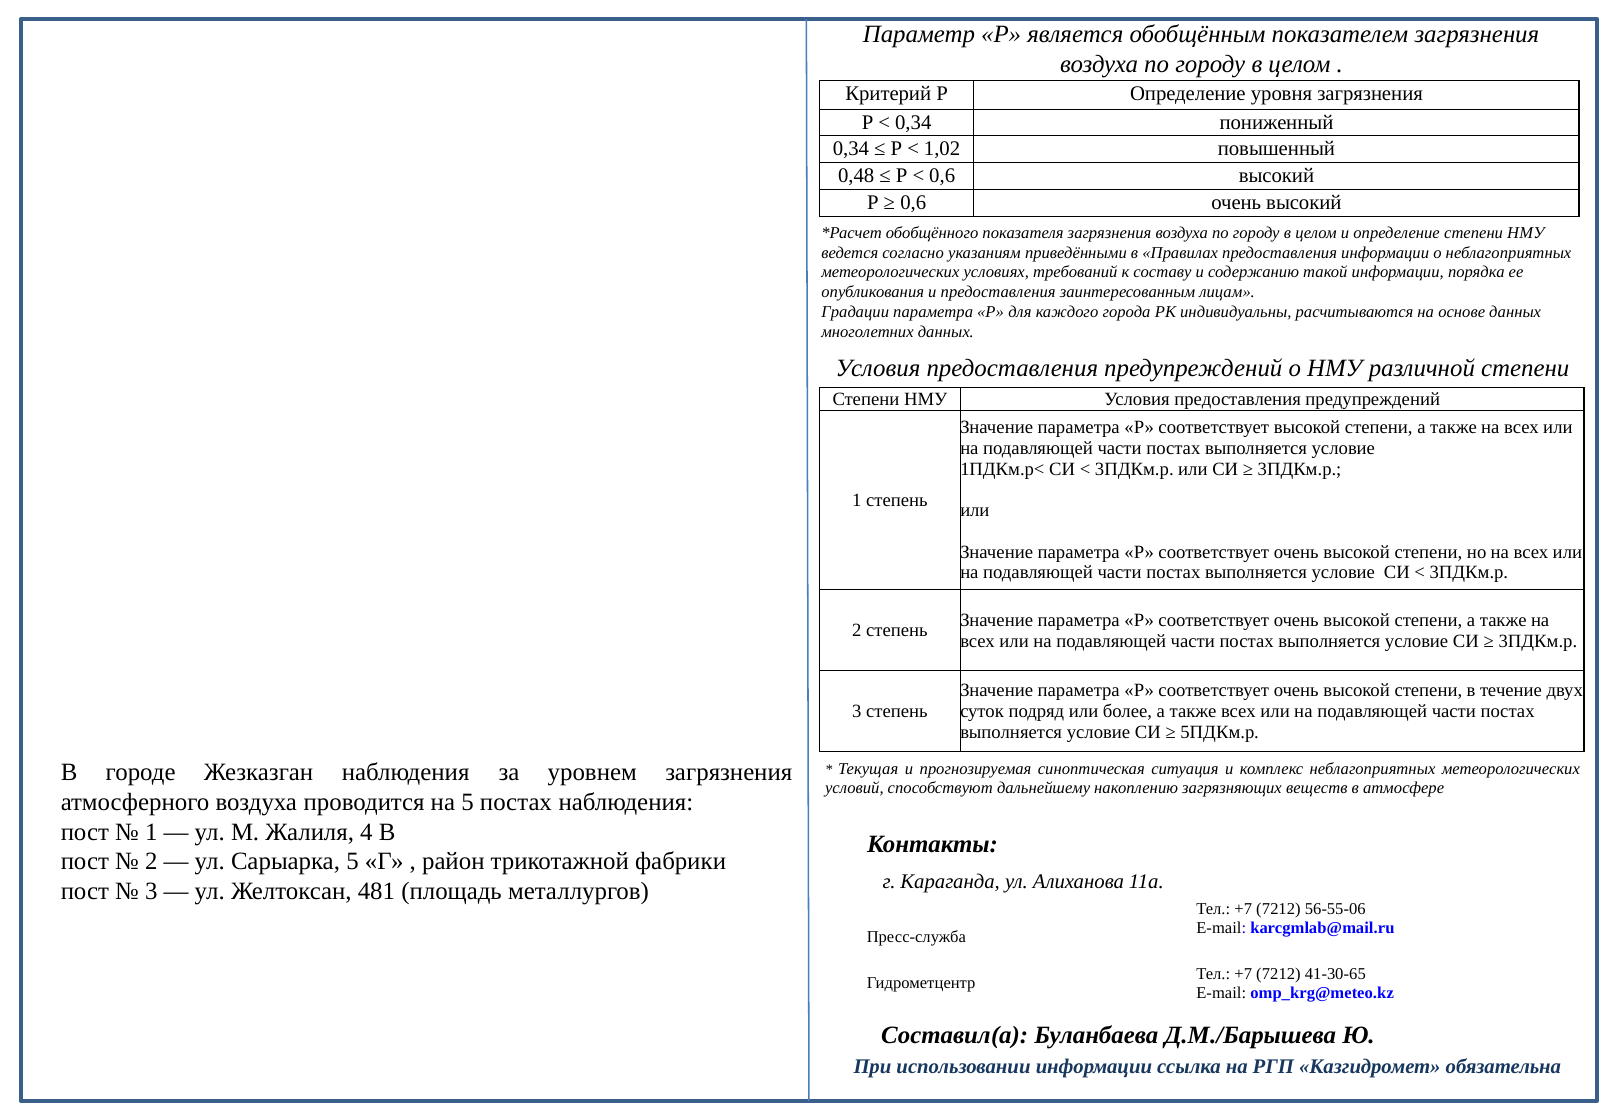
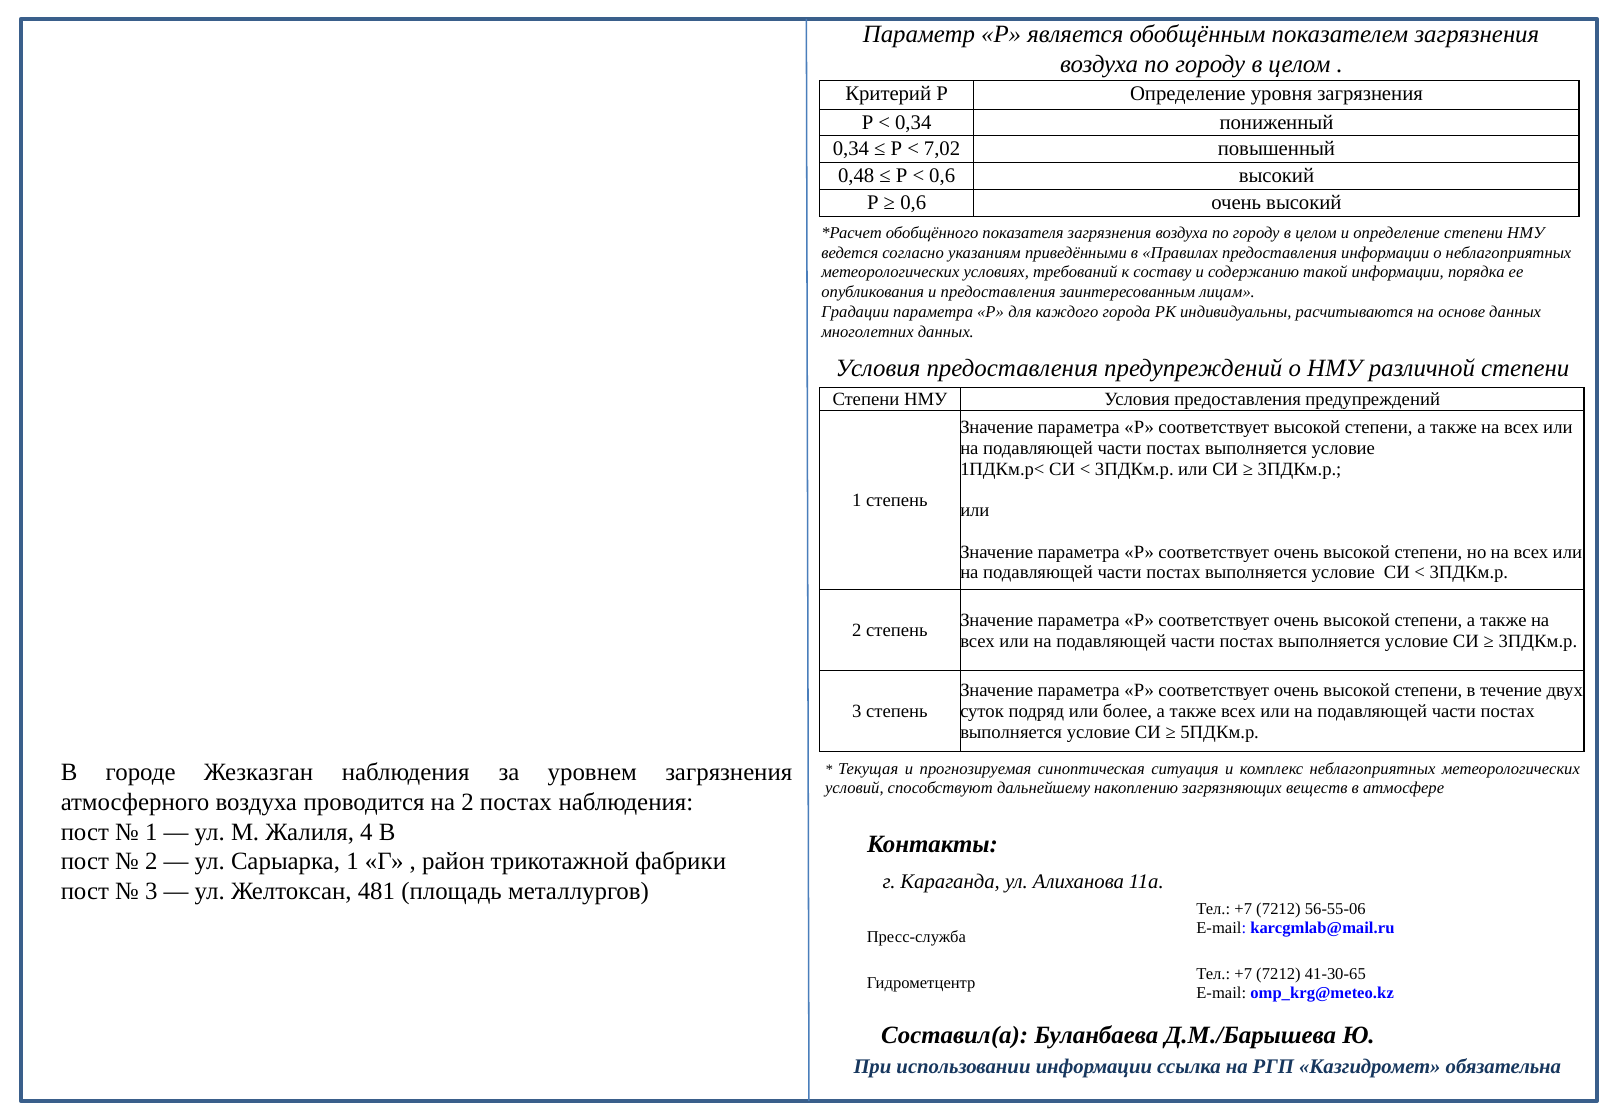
1,02: 1,02 -> 7,02 (942, 149)
на 5: 5 -> 2 (468, 802)
Сарыарка 5: 5 -> 1 (353, 862)
